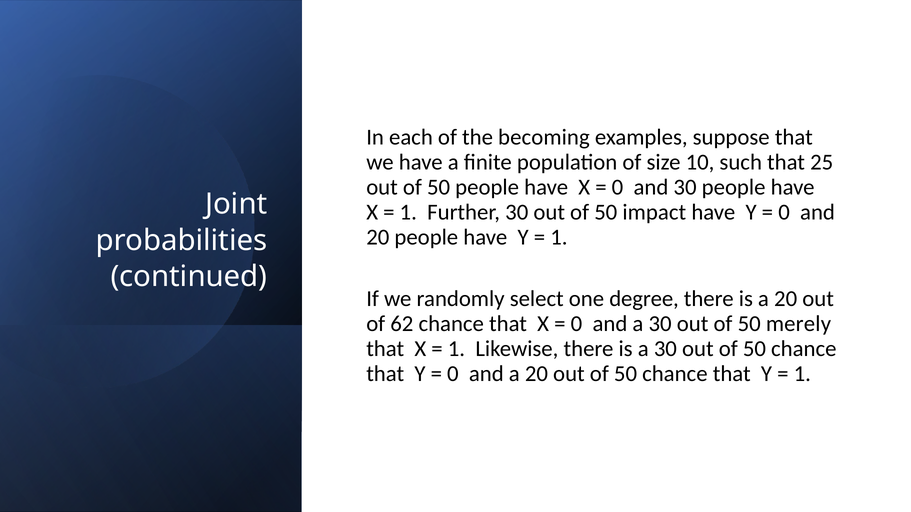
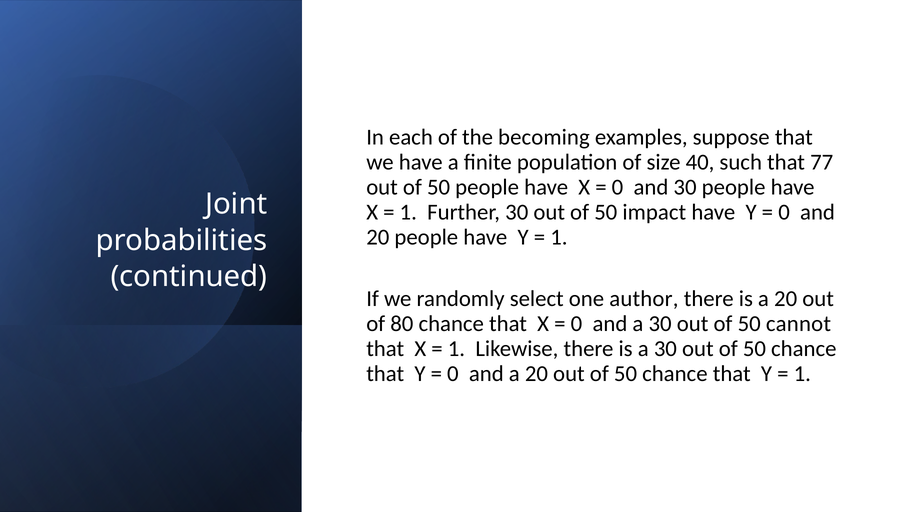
10: 10 -> 40 (700, 162)
25: 25 -> 77 (822, 162)
degree: degree -> author (644, 299)
62: 62 -> 80 (402, 324)
merely: merely -> cannot (798, 324)
